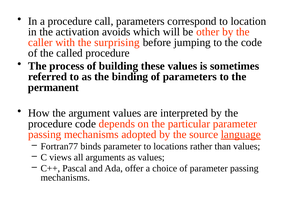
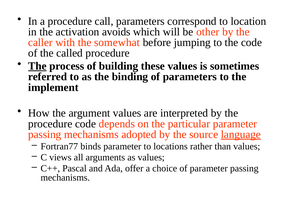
surprising: surprising -> somewhat (117, 42)
The underline: none -> present (37, 66)
permanent: permanent -> implement (53, 87)
